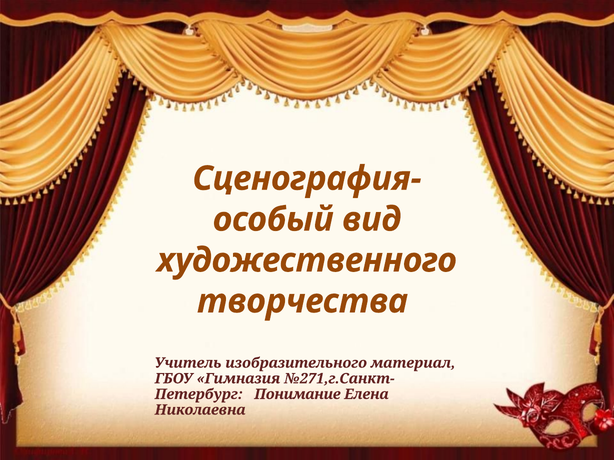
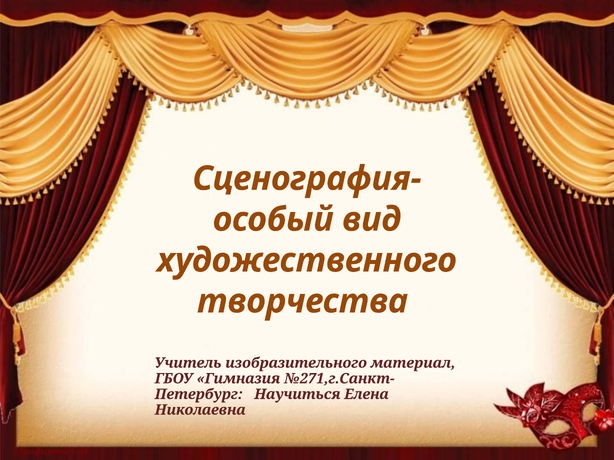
Понимание: Понимание -> Научиться (297, 395)
